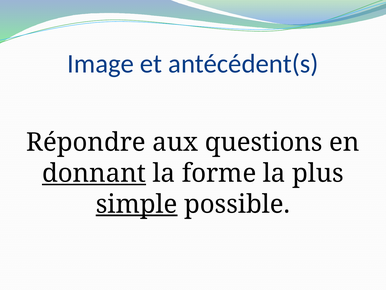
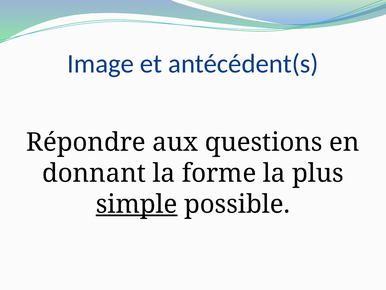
donnant underline: present -> none (94, 173)
